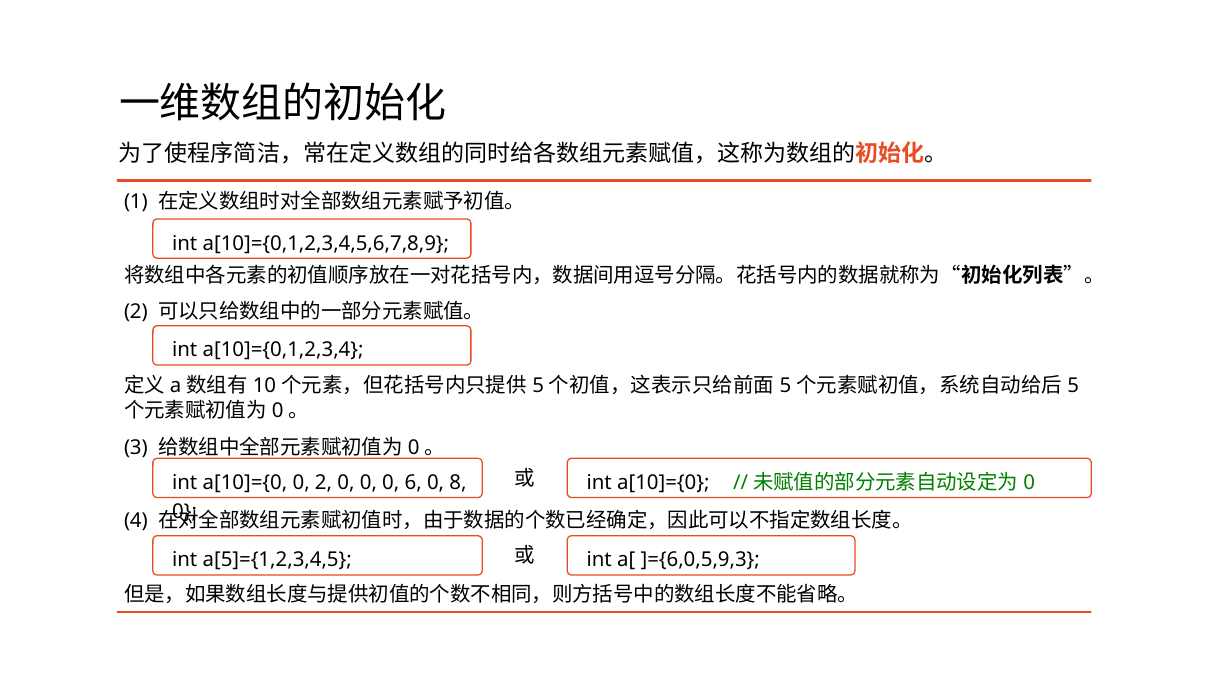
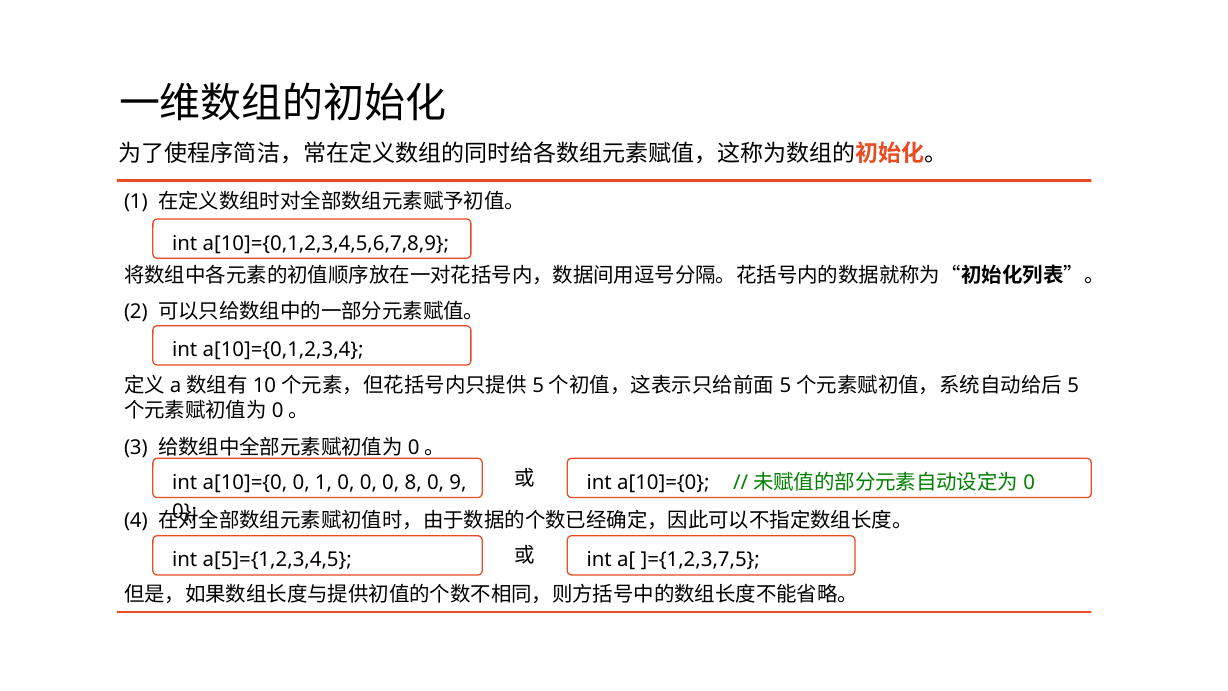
0 2: 2 -> 1 (324, 483)
6: 6 -> 8 (413, 483)
8: 8 -> 9 (458, 483)
]={6,0,5,9,3: ]={6,0,5,9,3 -> ]={1,2,3,7,5 (700, 560)
